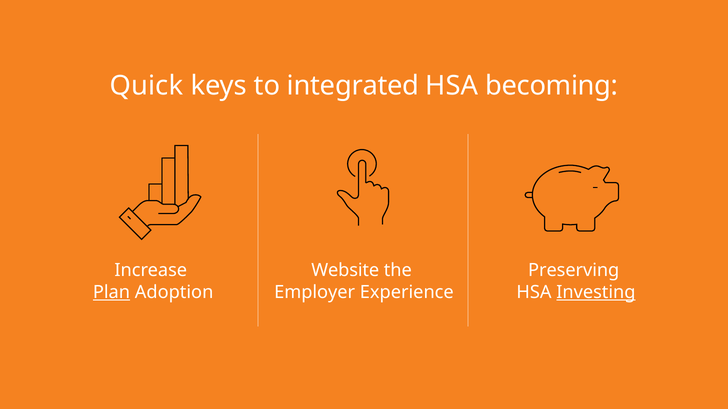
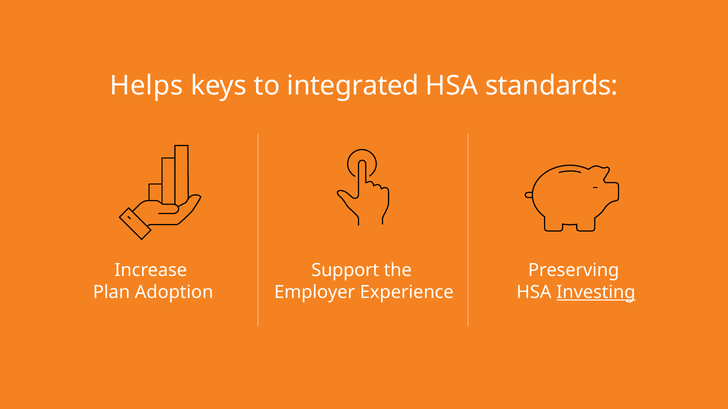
Quick: Quick -> Helps (147, 86)
becoming: becoming -> standards (552, 86)
Website: Website -> Support (345, 271)
Plan underline: present -> none (112, 292)
